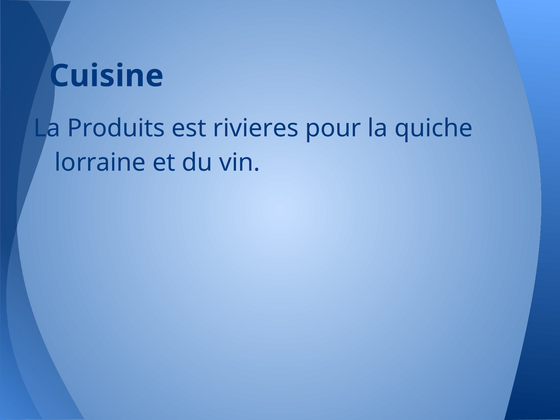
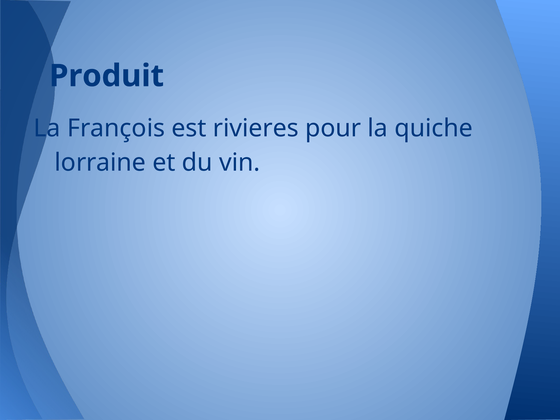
Cuisine: Cuisine -> Produit (107, 76)
Produits: Produits -> François (116, 128)
